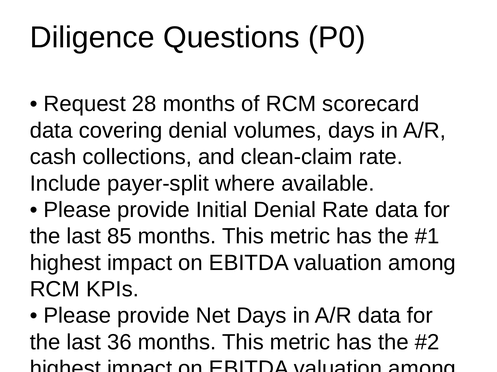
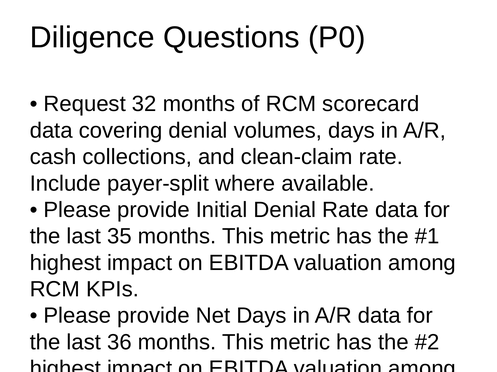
28: 28 -> 32 (144, 104)
85: 85 -> 35 (119, 237)
